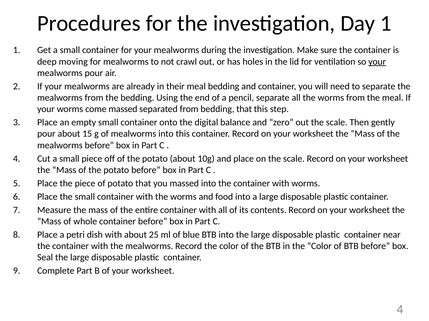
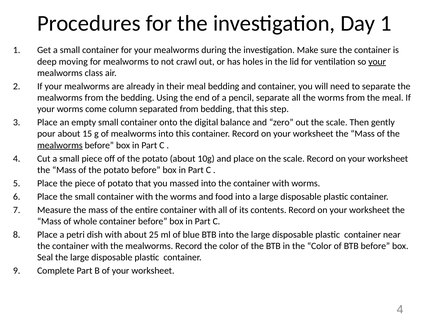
mealworms pour: pour -> class (94, 73)
come massed: massed -> column (123, 109)
mealworms underline: none -> present (60, 146)
